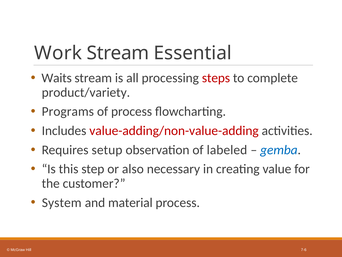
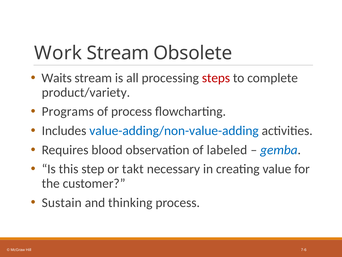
Essential: Essential -> Obsolete (193, 53)
value-adding/non-value-adding colour: red -> blue (174, 130)
setup: setup -> blood (107, 150)
also: also -> takt (133, 169)
System: System -> Sustain (62, 202)
material: material -> thinking (130, 202)
